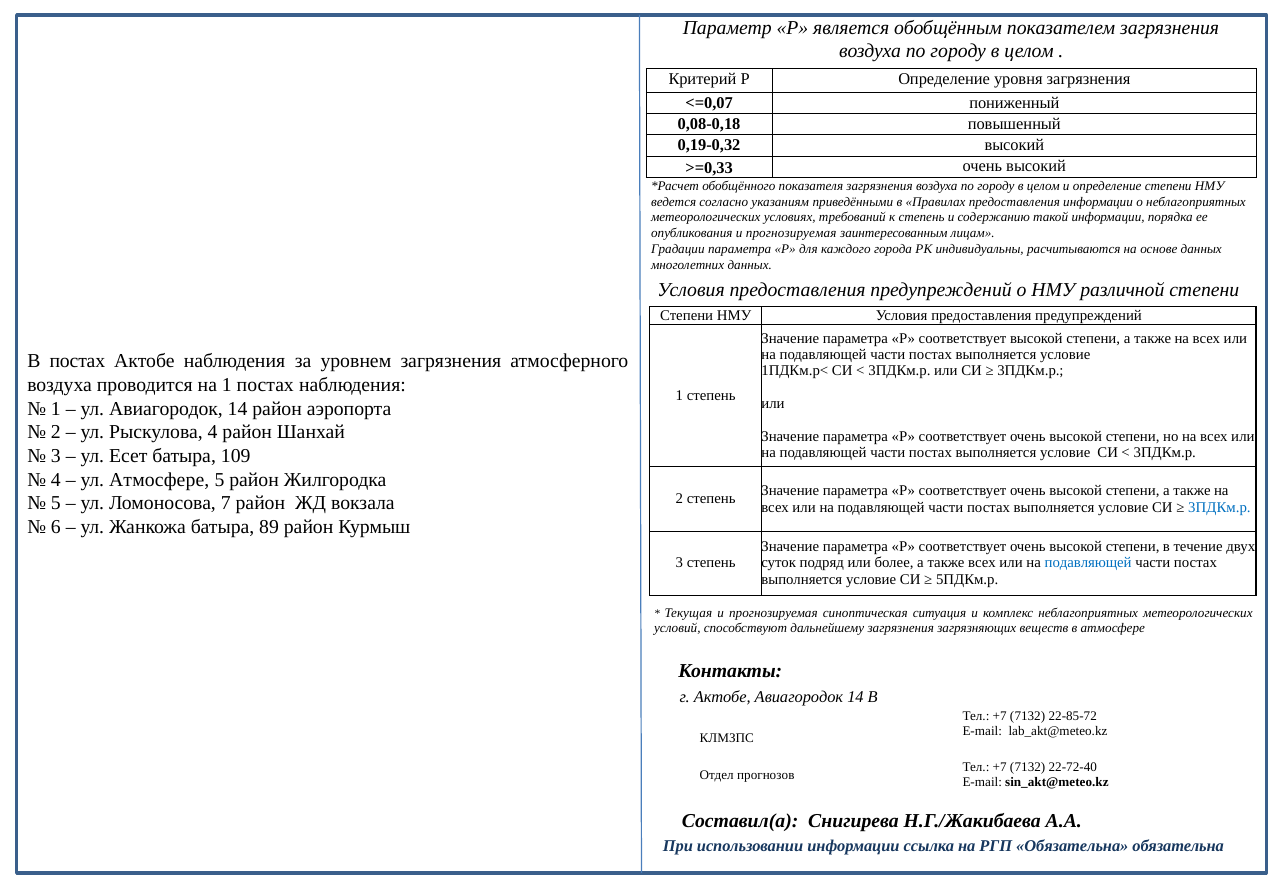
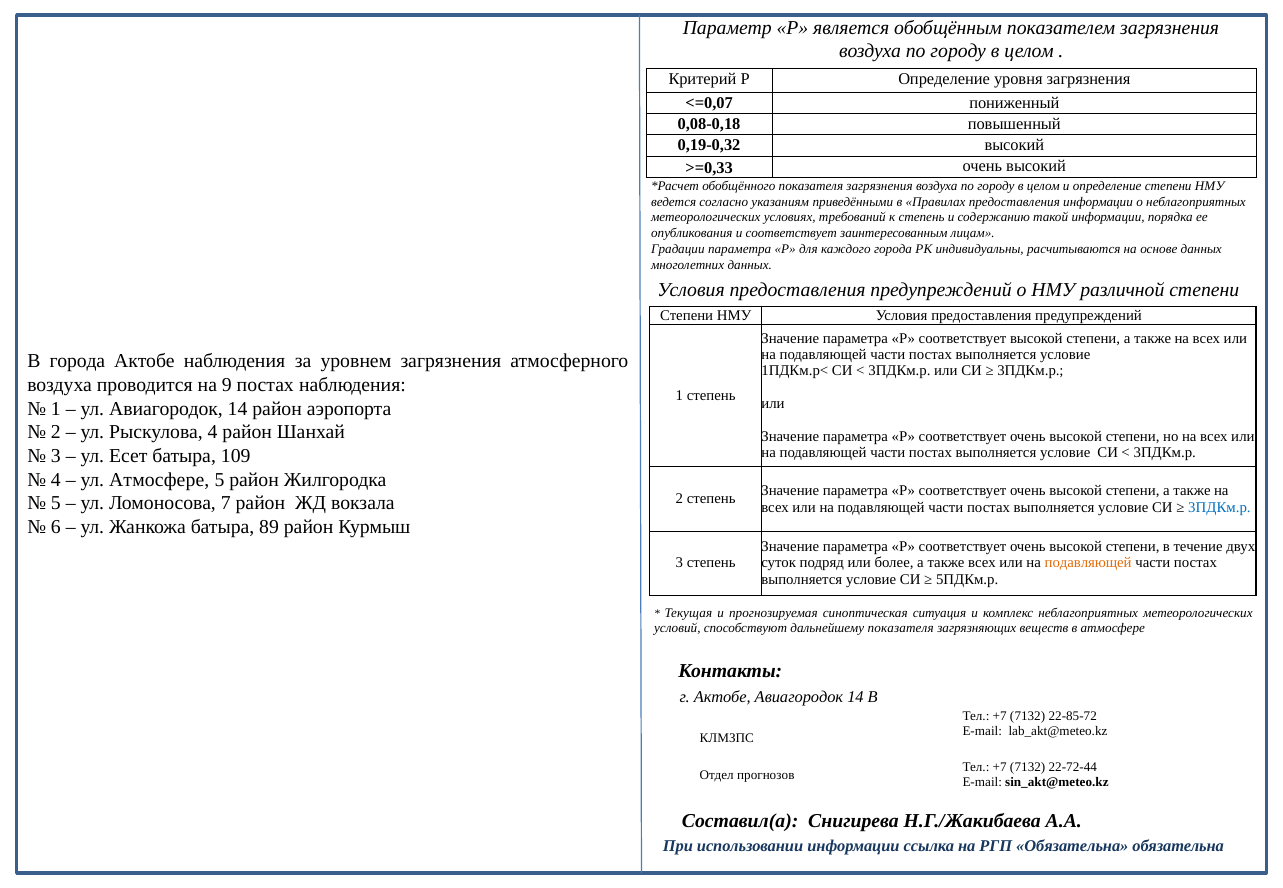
опубликования и прогнозируемая: прогнозируемая -> соответствует (791, 233)
В постах: постах -> города (77, 361)
на 1: 1 -> 9 (227, 385)
подавляющей colour: blue -> orange (1088, 563)
дальнейшему загрязнения: загрязнения -> показателя (901, 629)
22-72-40: 22-72-40 -> 22-72-44 (1073, 768)
